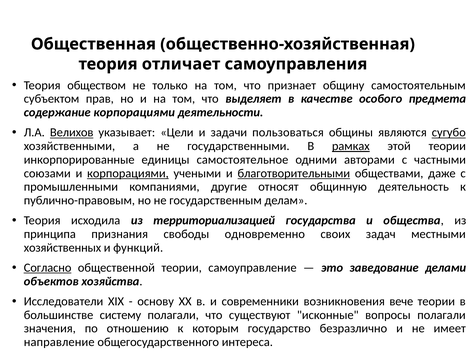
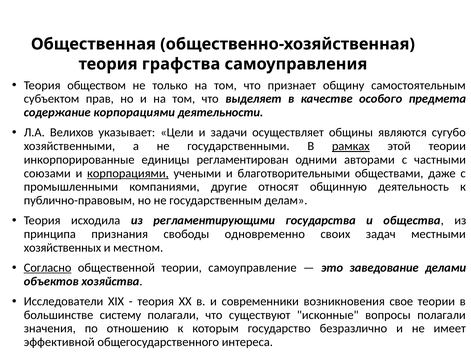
отличает: отличает -> графства (181, 64)
Велихов underline: present -> none (72, 133)
пользоваться: пользоваться -> осуществляет (288, 133)
сугубо underline: present -> none (449, 133)
самостоятельное: самостоятельное -> регламентирован (243, 160)
благотворительными underline: present -> none (294, 173)
территориализацией: территориализацией -> регламентирующими (214, 221)
функций: функций -> местном (138, 248)
основу: основу -> теория (156, 302)
вече: вече -> свое (401, 302)
направление: направление -> эффективной (59, 342)
